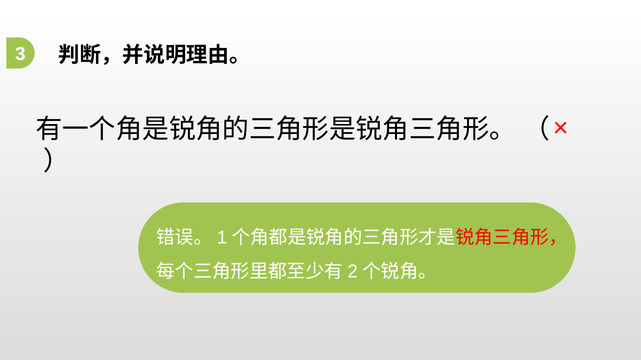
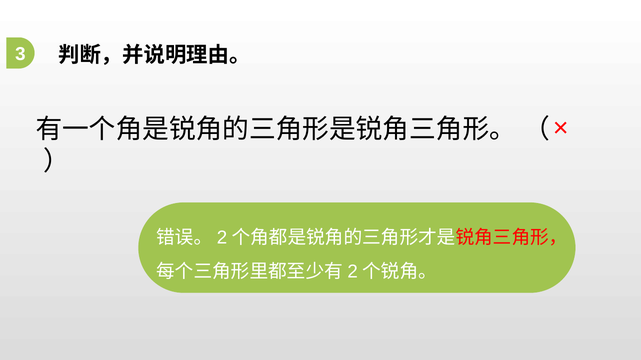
1: 1 -> 2 (222, 238)
